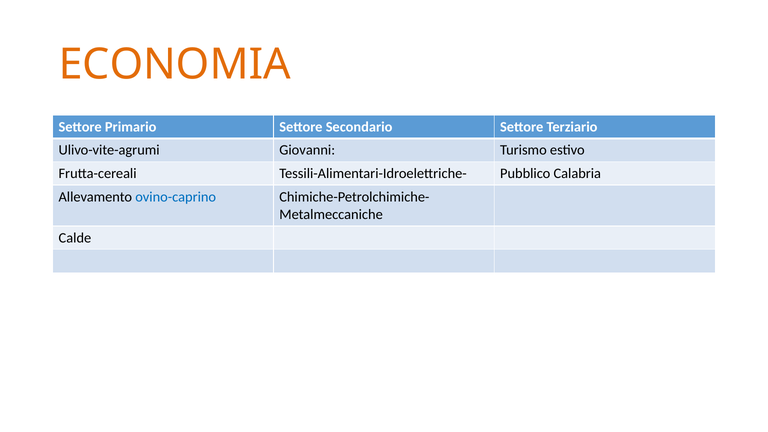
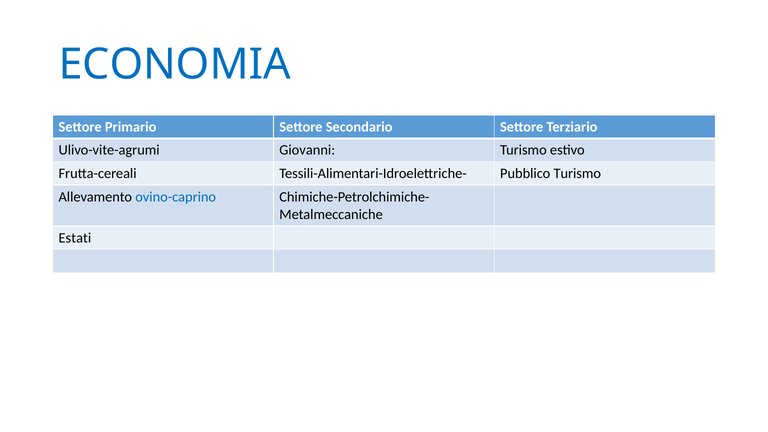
ECONOMIA colour: orange -> blue (175, 64)
Pubblico Calabria: Calabria -> Turismo (577, 174)
Calde: Calde -> Estati (75, 238)
